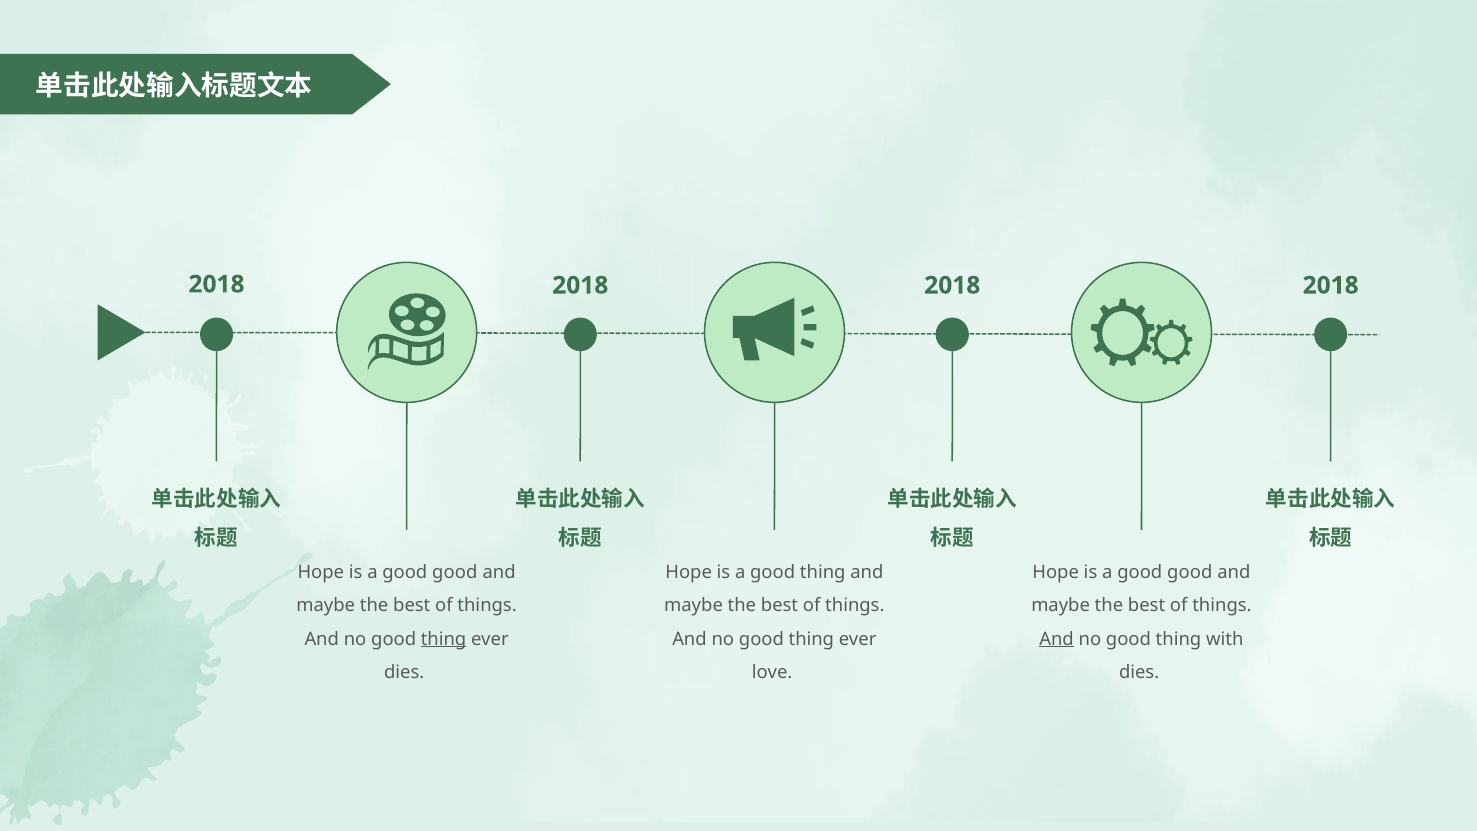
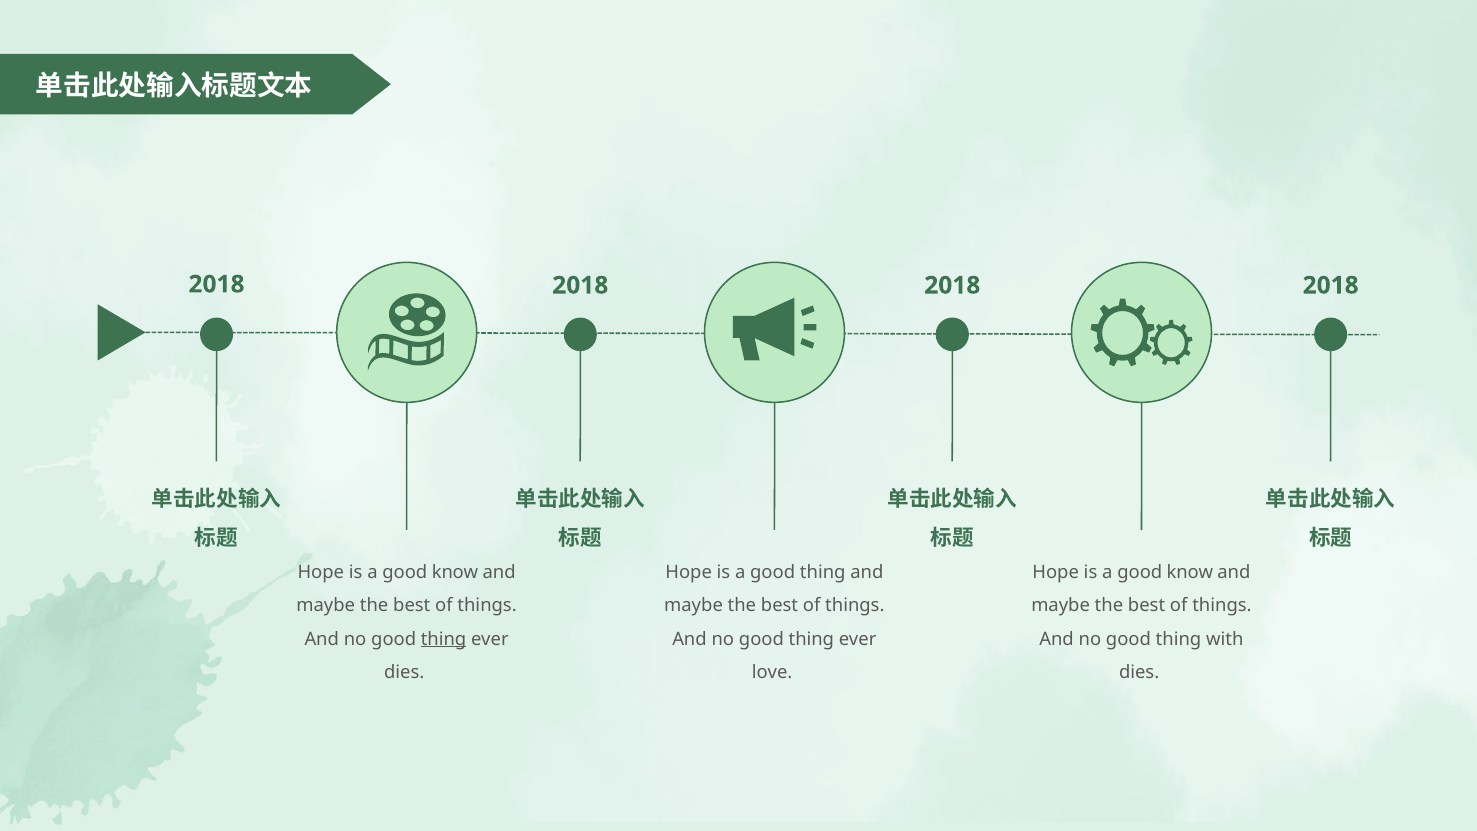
good: good -> know (455, 572)
good: good -> know (1190, 572)
And underline: present -> none (1057, 639)
